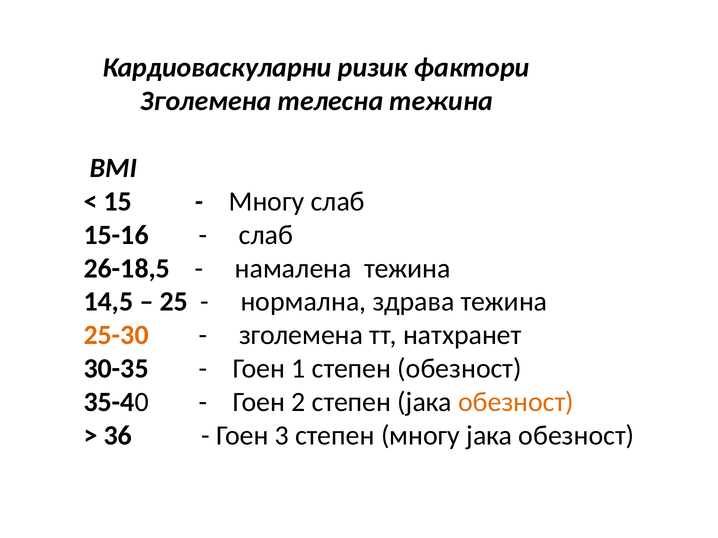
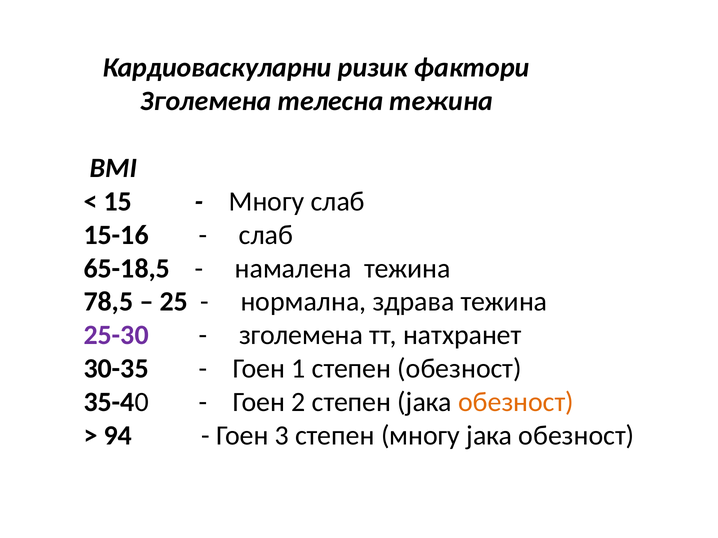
26-18,5: 26-18,5 -> 65-18,5 (127, 269)
14,5: 14,5 -> 78,5 (108, 302)
25-30 colour: orange -> purple (116, 336)
36: 36 -> 94 (118, 436)
